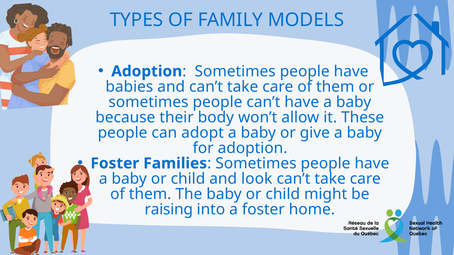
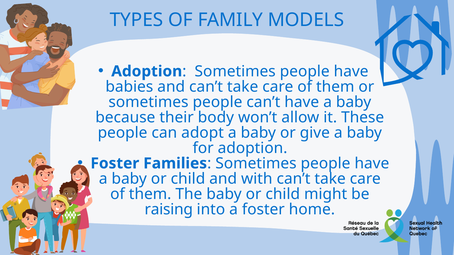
look: look -> with (257, 179)
